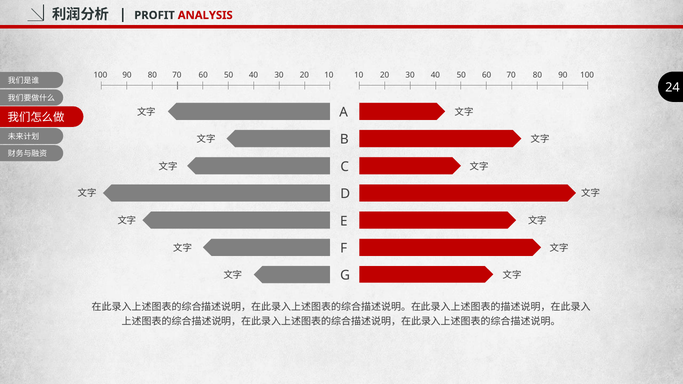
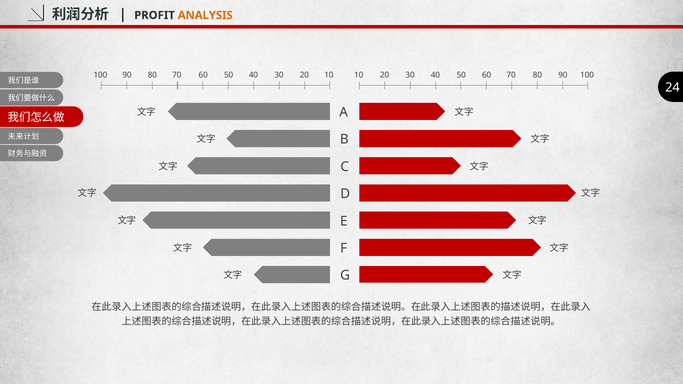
ANALYSIS colour: red -> orange (205, 15)
